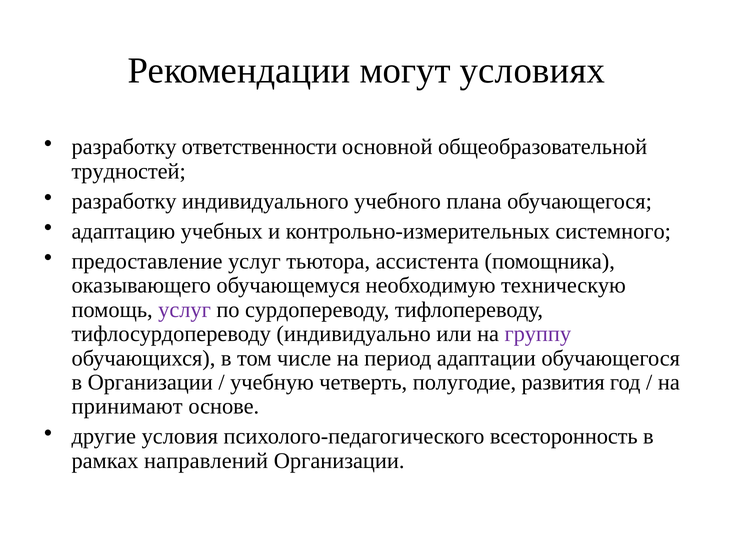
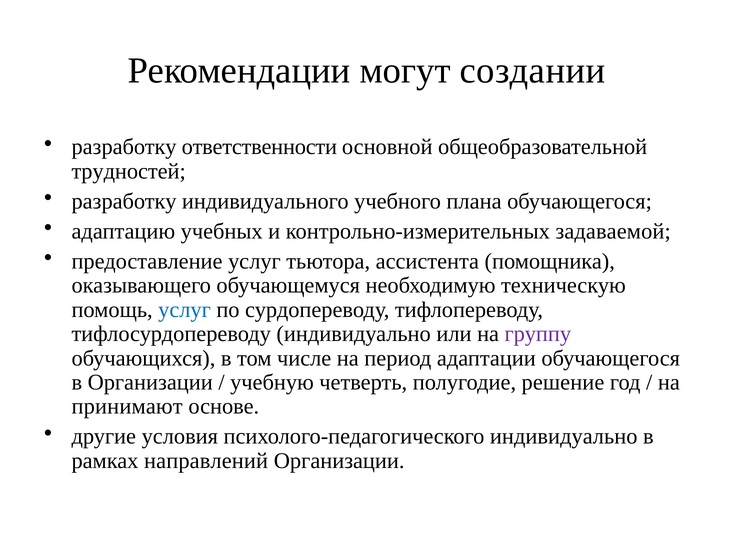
условиях: условиях -> создании (532, 70)
системного: системного -> задаваемой (613, 232)
услуг colour: purple -> blue (185, 310)
развития: развития -> решение (563, 383)
психолого-педагогического всесторонность: всесторонность -> индивидуально (564, 437)
